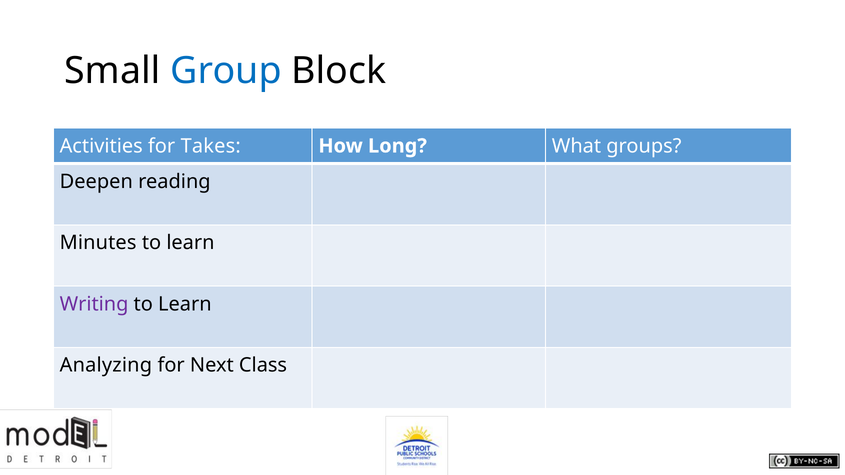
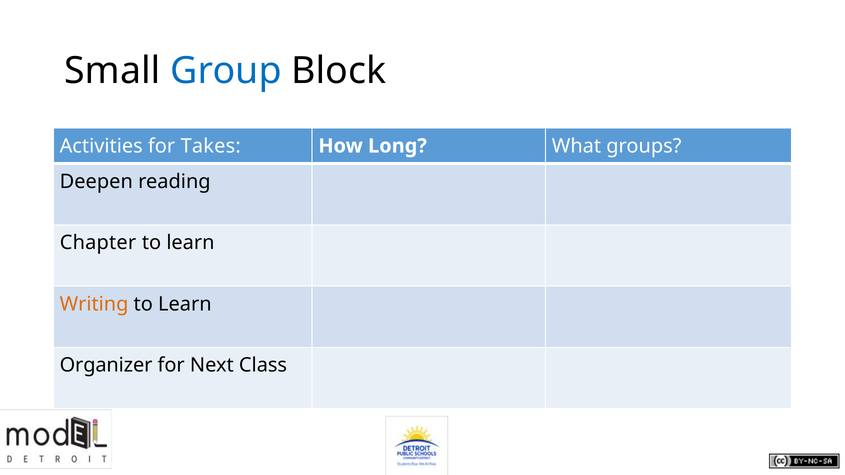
Minutes: Minutes -> Chapter (98, 243)
Writing colour: purple -> orange (94, 304)
Analyzing: Analyzing -> Organizer (106, 366)
